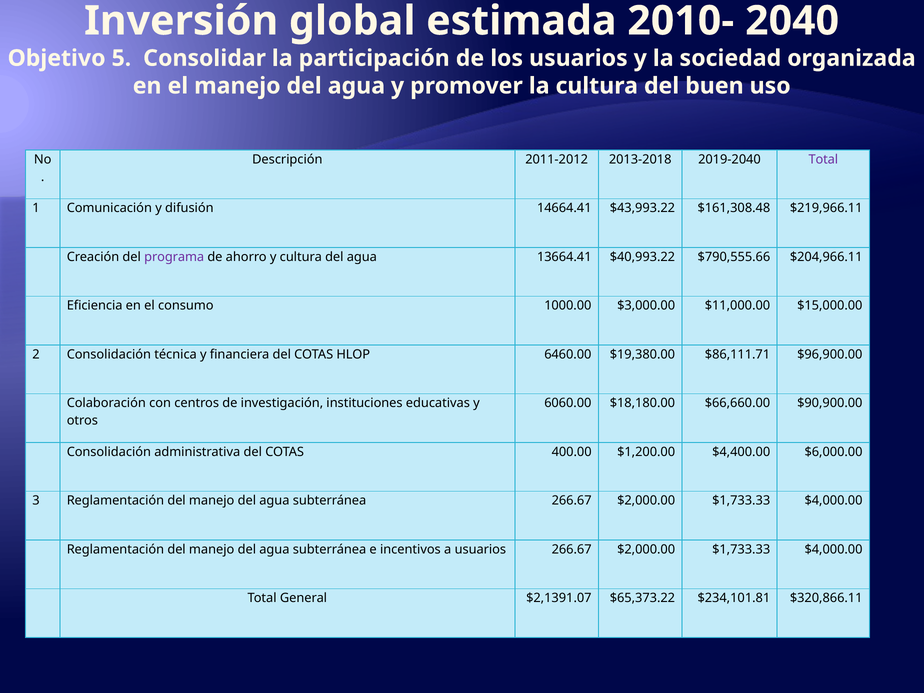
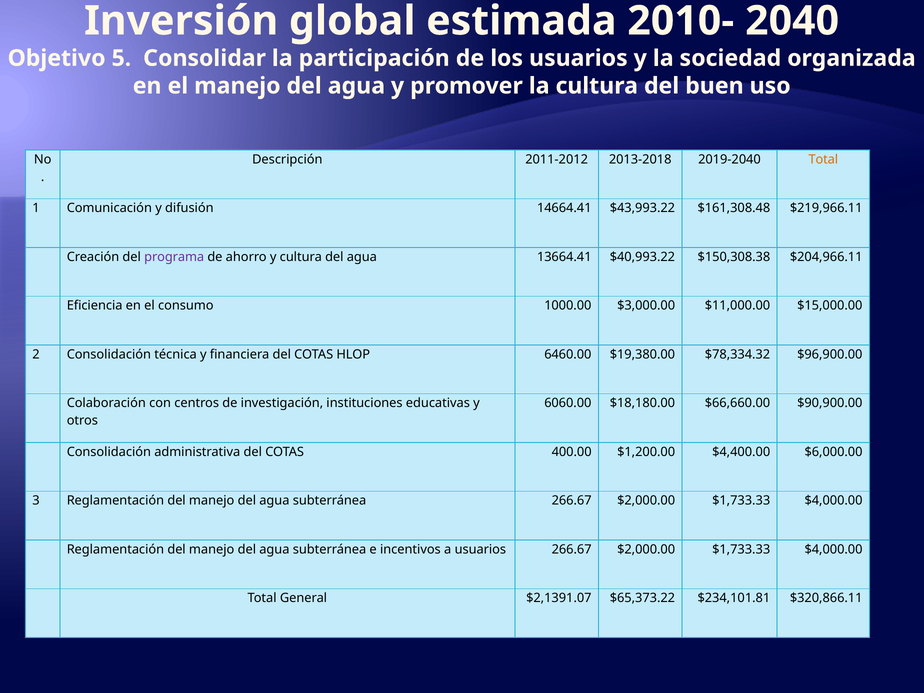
Total colour: purple -> orange (823, 159)
$790,555.66: $790,555.66 -> $150,308.38 (734, 257)
$86,111.71: $86,111.71 -> $78,334.32 (738, 354)
